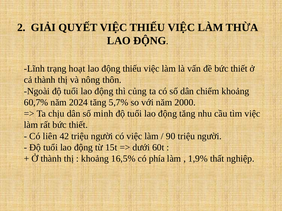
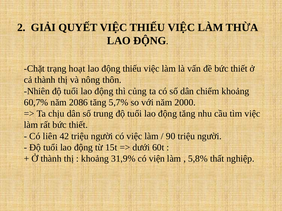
Lĩnh: Lĩnh -> Chặt (34, 69)
Ngoài: Ngoài -> Nhiên (37, 91)
2024: 2024 -> 2086 (78, 103)
minh: minh -> trung (103, 114)
16,5%: 16,5% -> 31,9% (123, 159)
phía: phía -> viện (157, 159)
1,9%: 1,9% -> 5,8% (198, 159)
